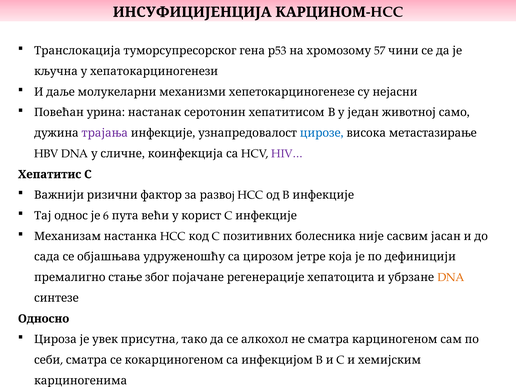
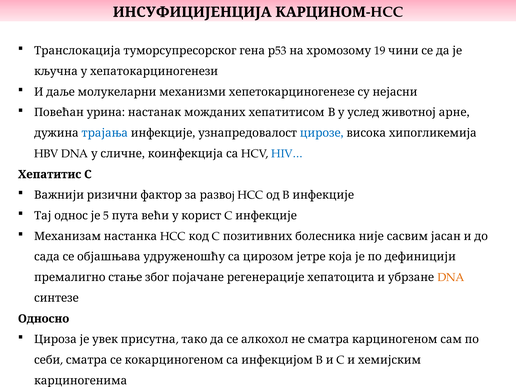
57: 57 -> 19 (380, 51)
серотонин: серотонин -> можданих (215, 113)
један: један -> услед (363, 113)
само: само -> арне (454, 113)
трајања colour: purple -> blue (105, 133)
метастазирање: метастазирање -> хипогликемија (433, 133)
HIV… colour: purple -> blue (287, 154)
6: 6 -> 5 (106, 216)
